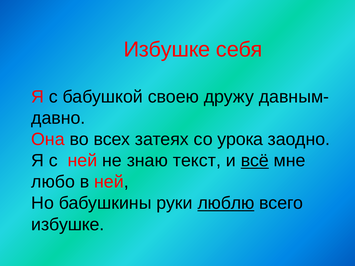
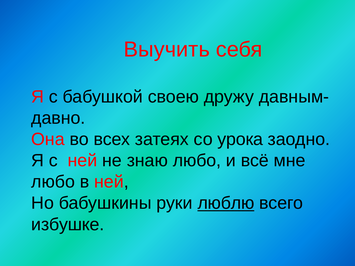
Избушке: Избушке -> Выучить (167, 50)
знаю текст: текст -> любо (197, 161)
всё underline: present -> none (255, 161)
